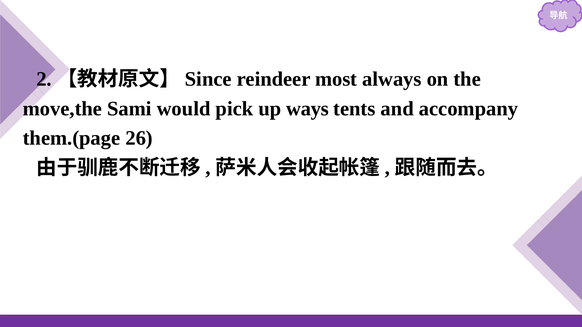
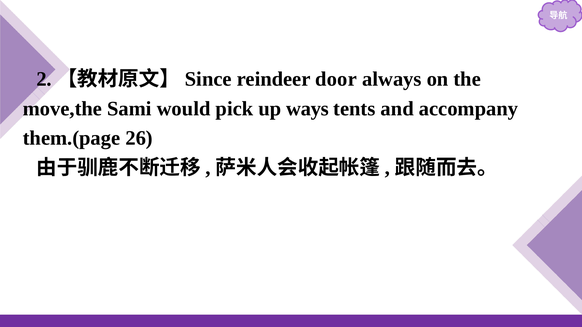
most: most -> door (336, 79)
